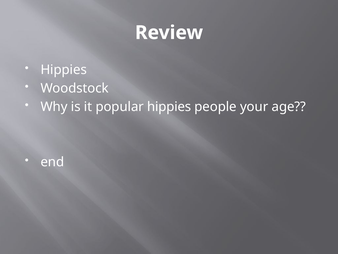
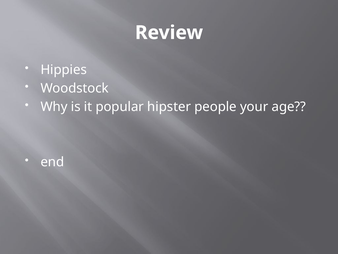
popular hippies: hippies -> hipster (169, 106)
